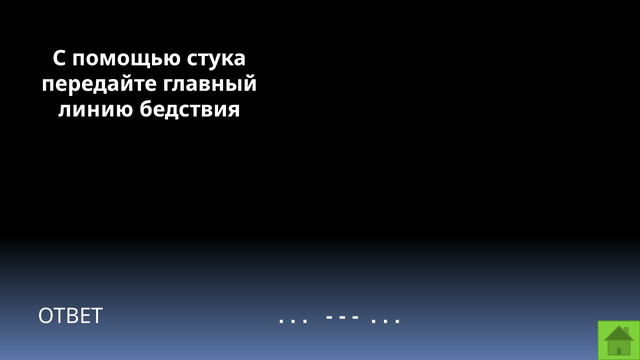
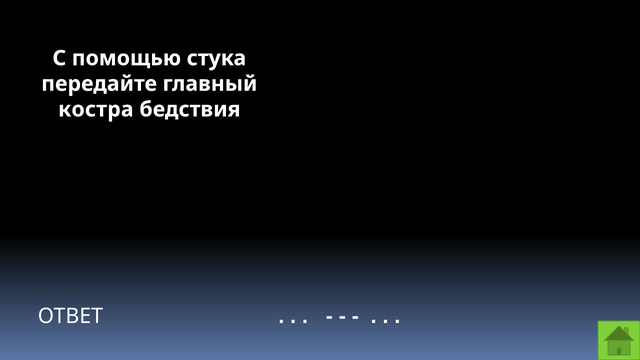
линию: линию -> костра (96, 109)
